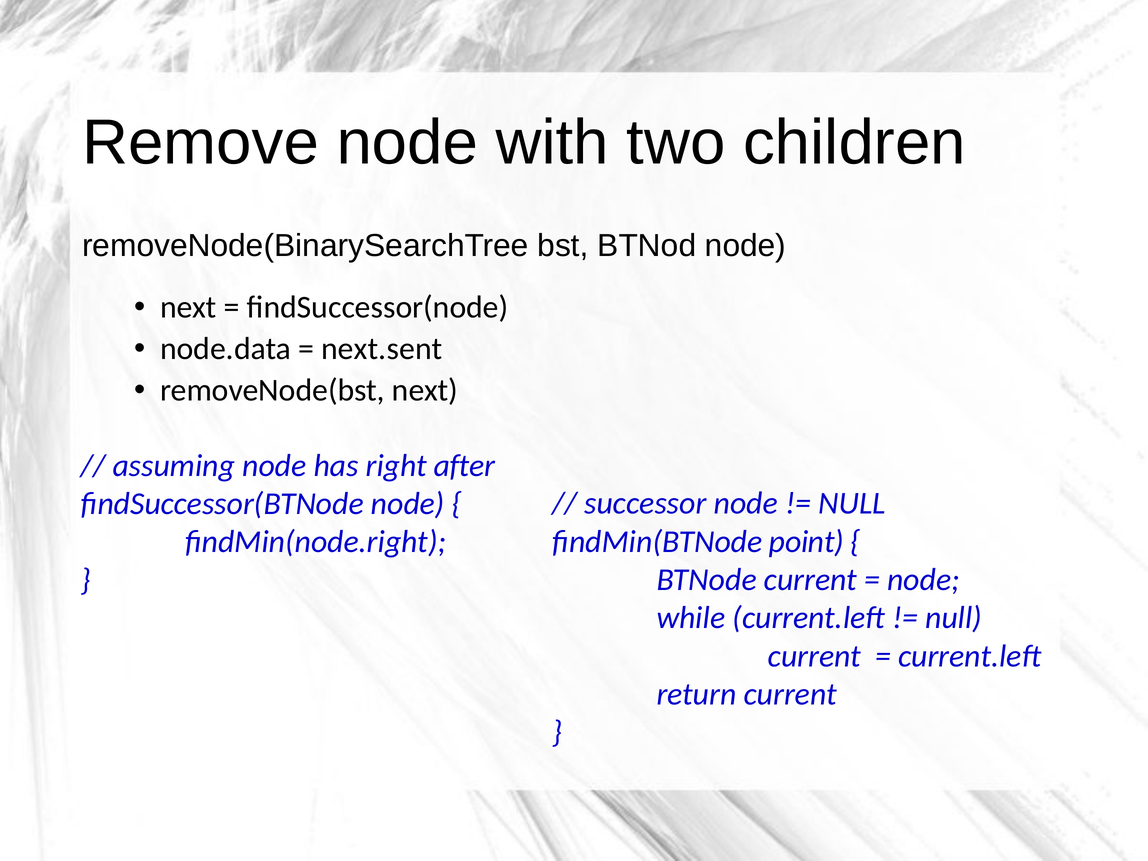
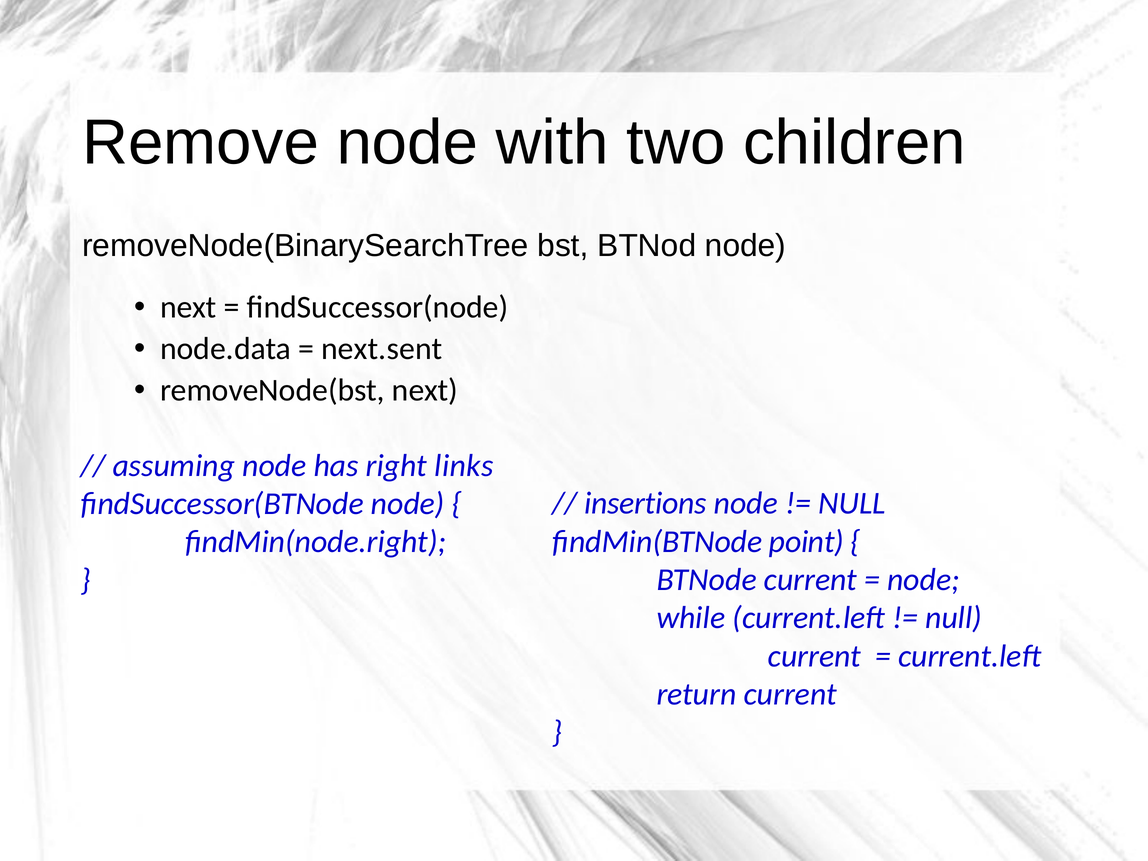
after: after -> links (464, 466)
successor: successor -> insertions (645, 503)
